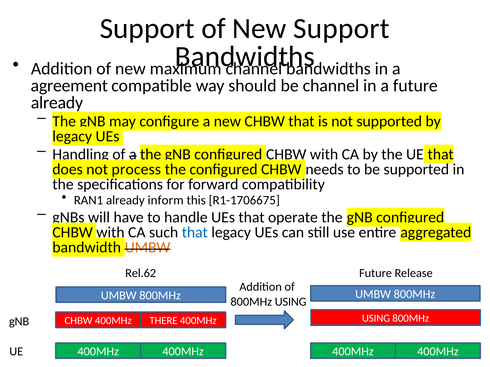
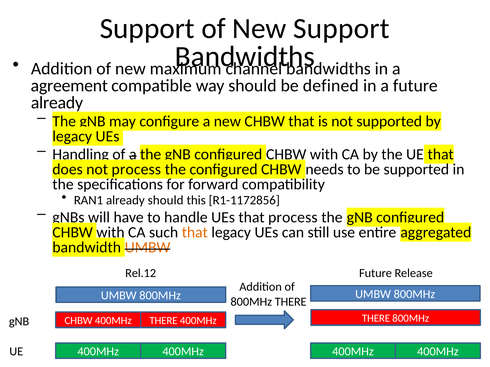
be channel: channel -> defined (331, 86)
already inform: inform -> should (166, 201)
R1-1706675: R1-1706675 -> R1-1172856 (244, 201)
that operate: operate -> process (293, 218)
that colour: blue -> orange (195, 233)
Rel.62: Rel.62 -> Rel.12 (141, 274)
800MHz USING: USING -> THERE (291, 302)
USING: USING -> THERE (376, 319)
